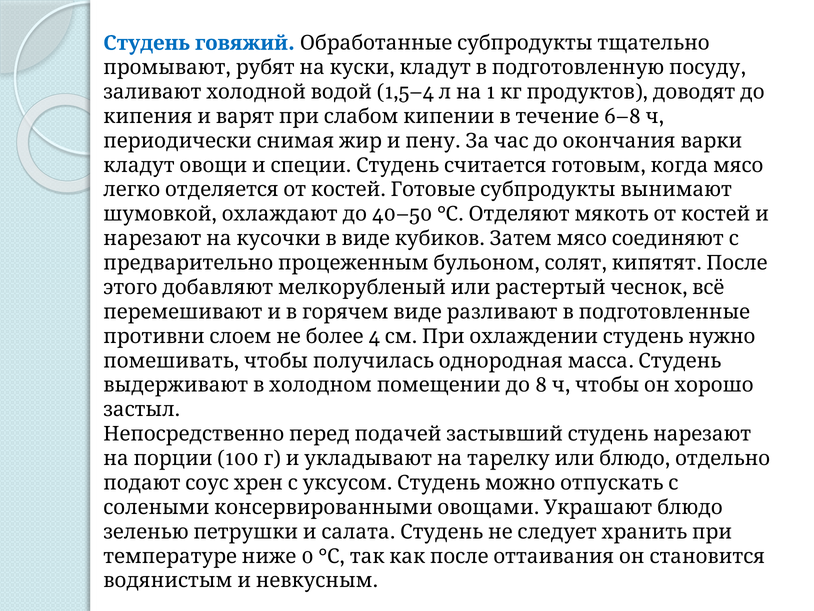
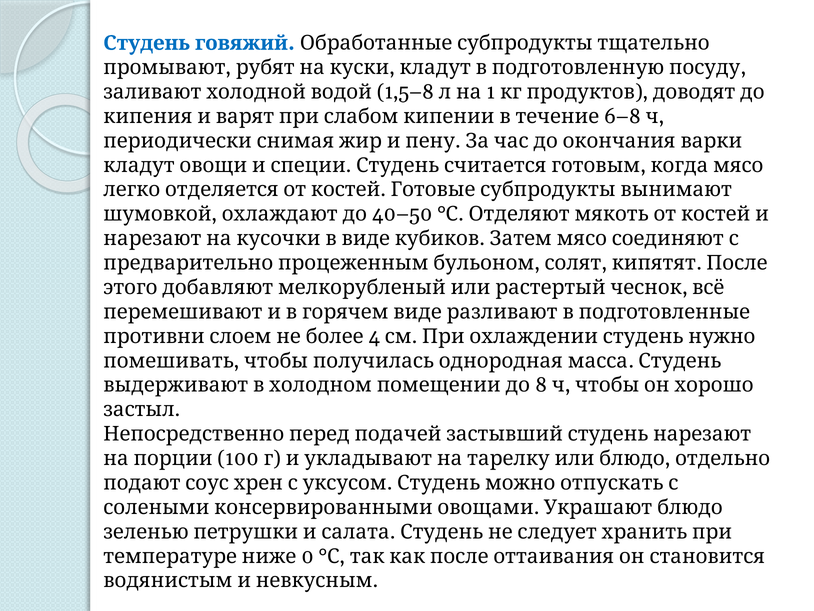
1,5–4: 1,5–4 -> 1,5–8 (406, 92)
